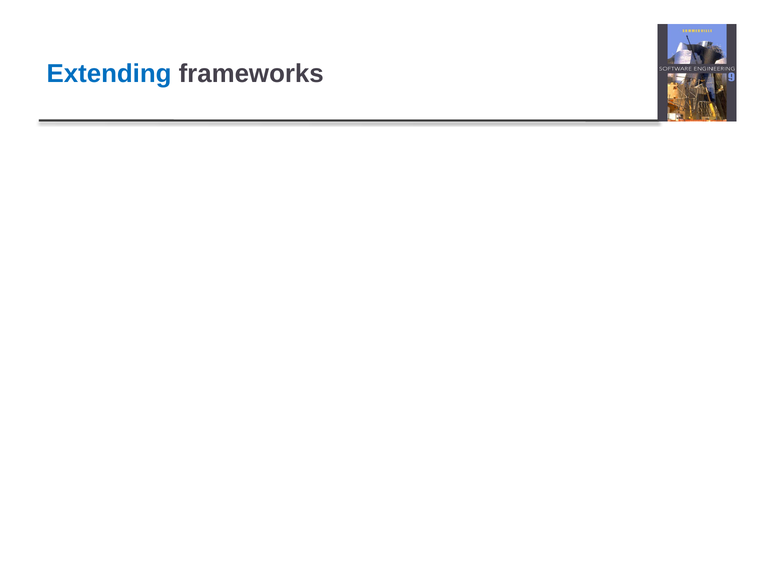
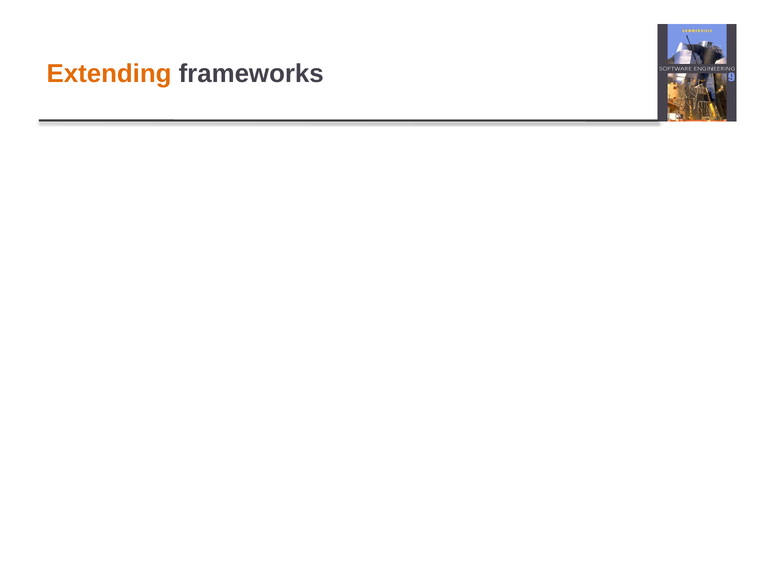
Extending colour: blue -> orange (109, 74)
